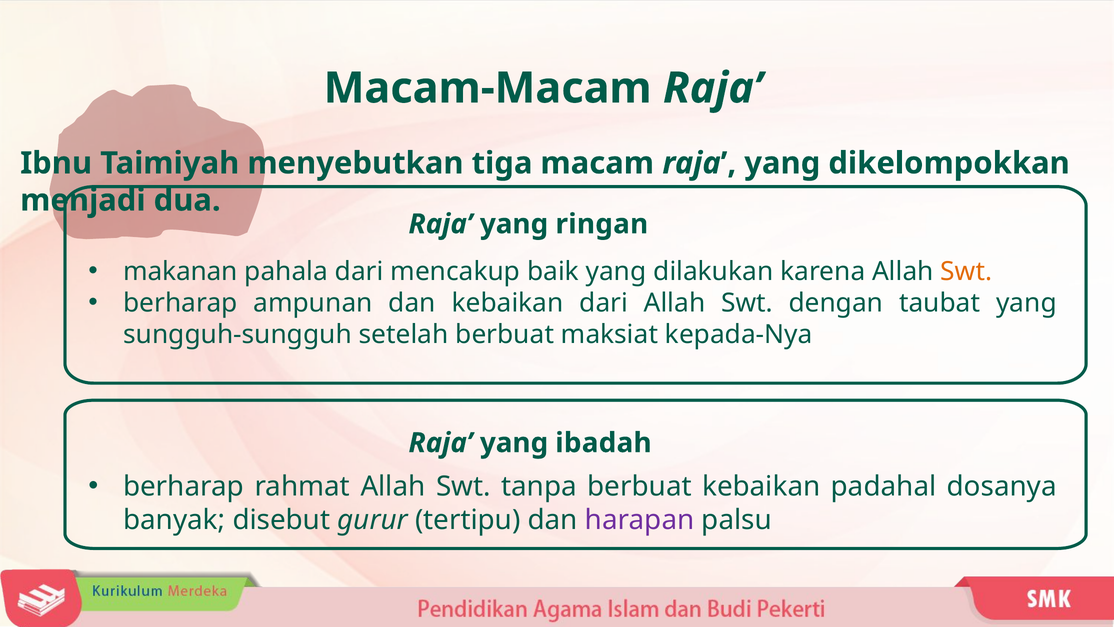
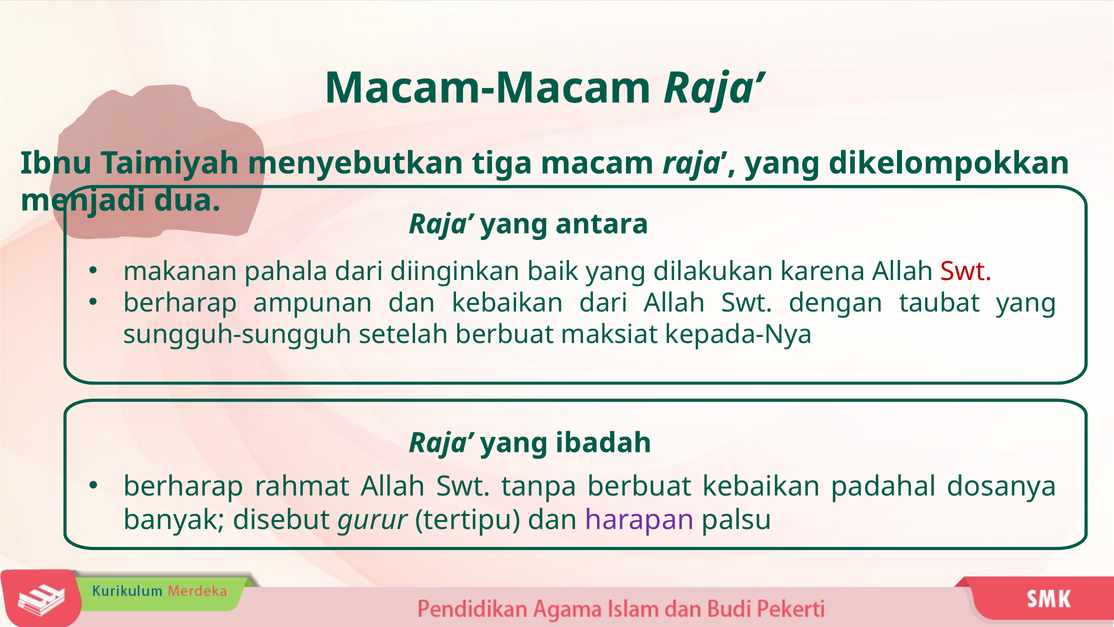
ringan: ringan -> antara (602, 224)
mencakup: mencakup -> diinginkan (455, 271)
Swt colour: orange -> red (966, 271)
